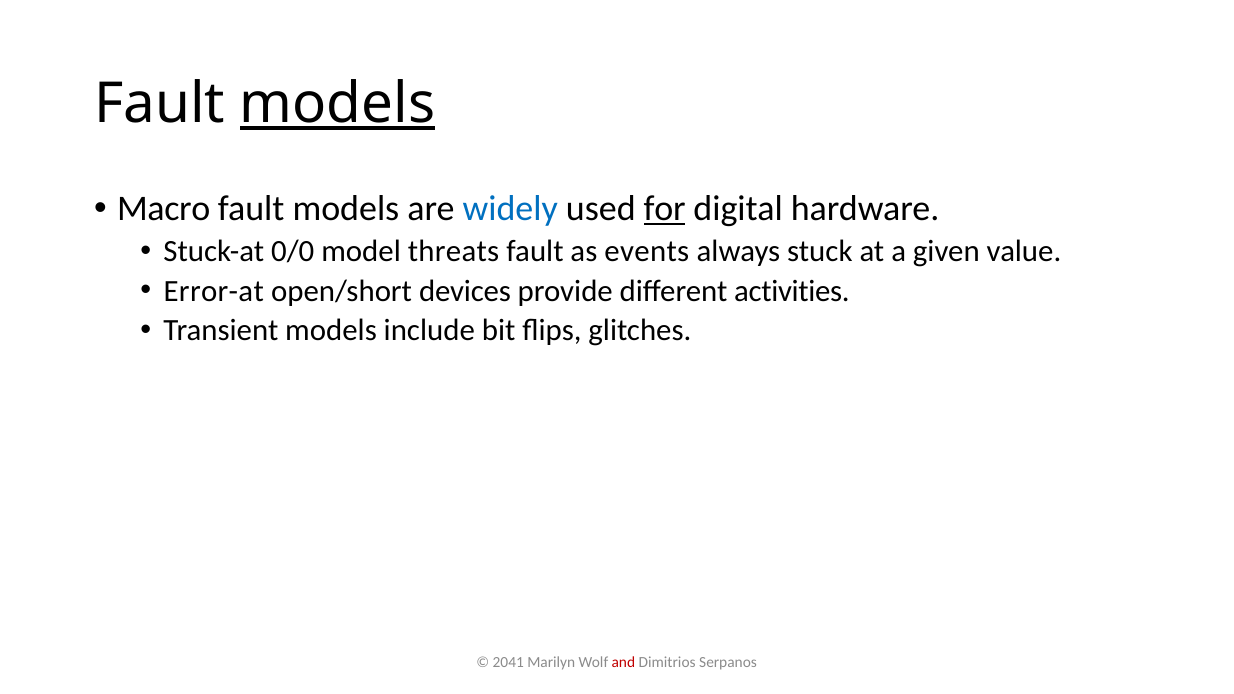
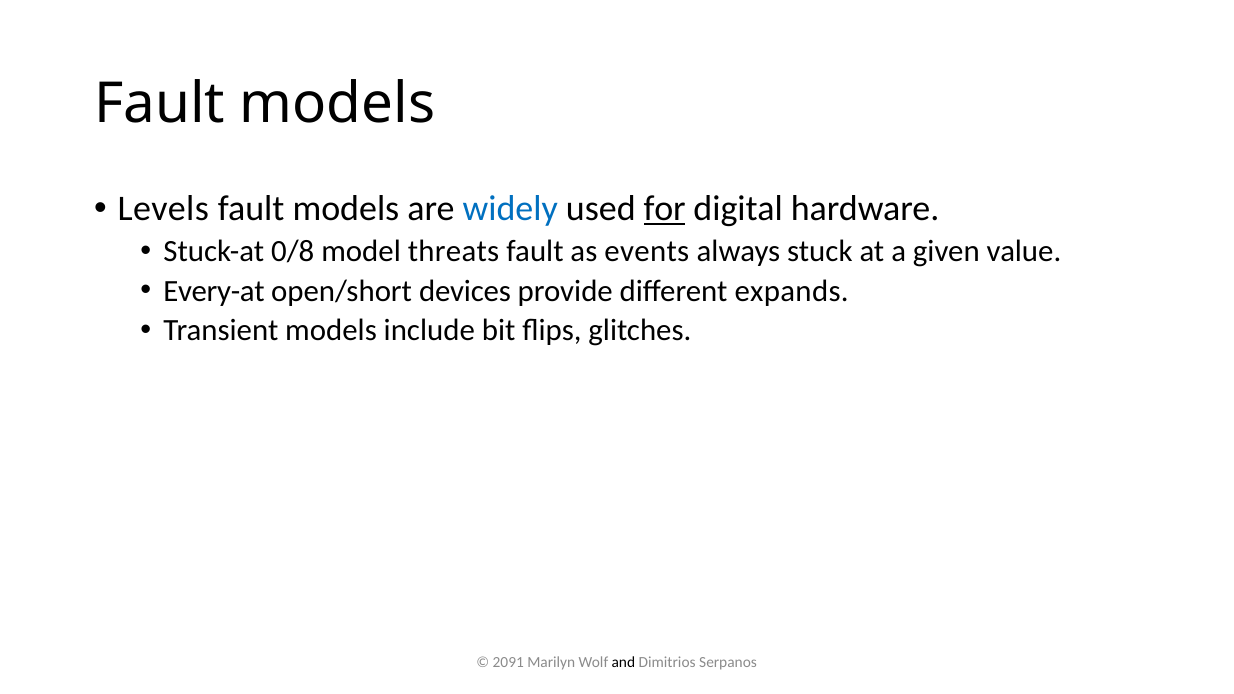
models underline: present -> none (337, 104)
Macro: Macro -> Levels (163, 209)
0/0: 0/0 -> 0/8 (293, 251)
Error-at: Error-at -> Every-at (214, 291)
activities: activities -> expands (792, 291)
2041: 2041 -> 2091 (508, 663)
and colour: red -> black (623, 663)
